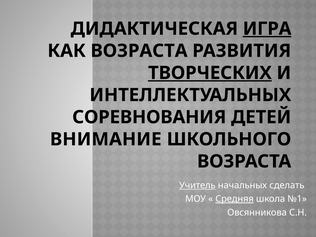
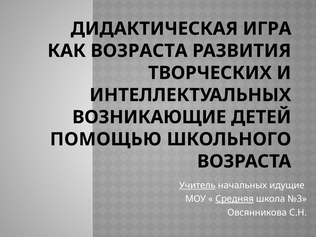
ИГРА underline: present -> none (267, 29)
ТВОРЧЕСКИХ underline: present -> none (210, 73)
СОРЕВНОВАНИЯ: СОРЕВНОВАНИЯ -> ВОЗНИКАЮЩИЕ (149, 117)
ВНИМАНИЕ: ВНИМАНИЕ -> ПОМОЩЬЮ (106, 139)
сделать: сделать -> идущие (287, 185)
№1: №1 -> №3 (297, 199)
